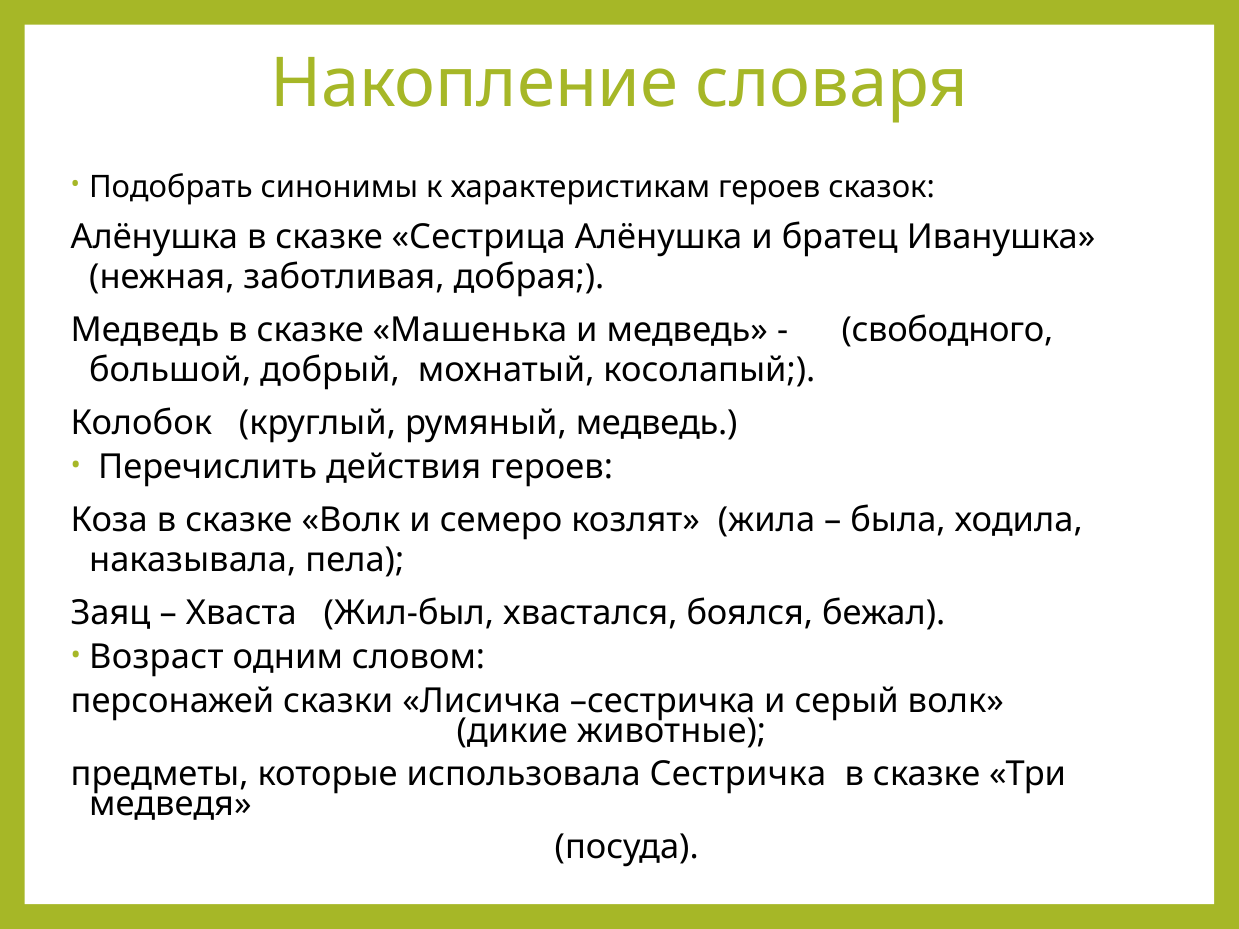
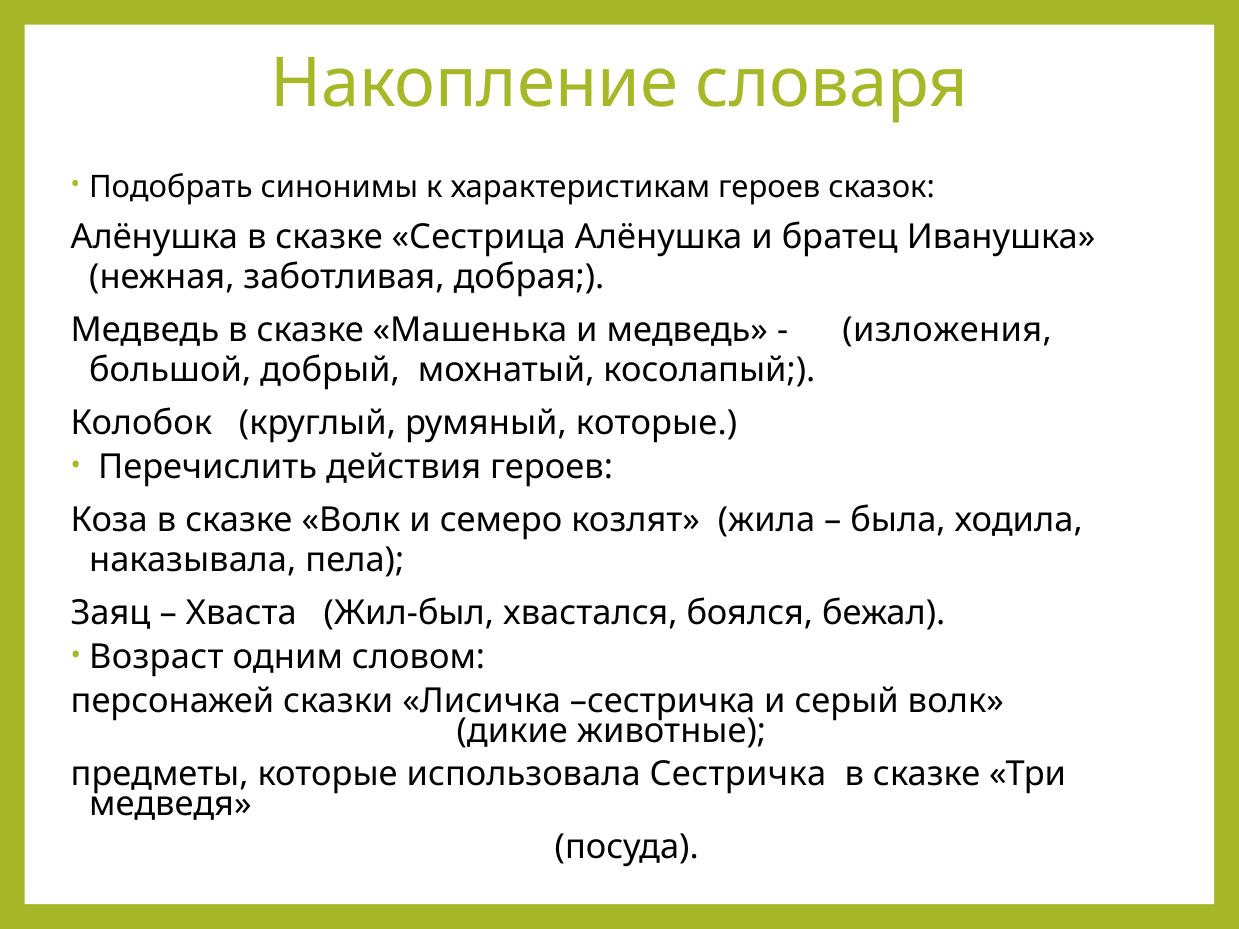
свободного: свободного -> изложения (947, 330)
румяный медведь: медведь -> которые (656, 423)
